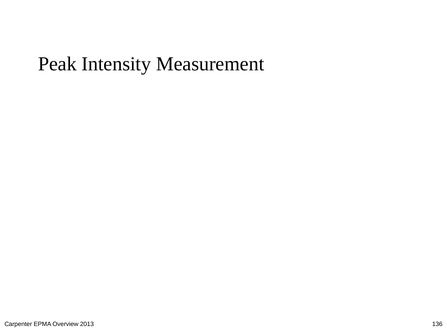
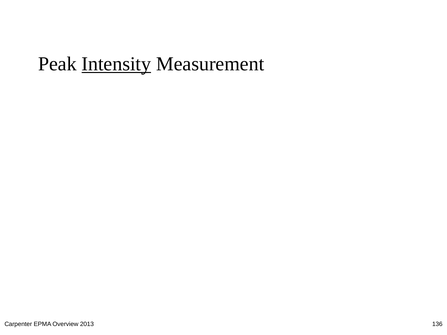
Intensity underline: none -> present (116, 64)
